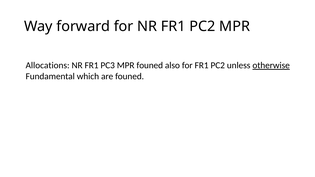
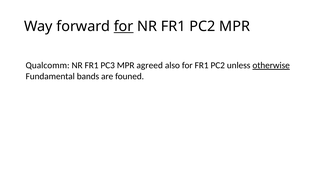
for underline: none -> present (124, 26)
Allocations: Allocations -> Qualcomm (48, 65)
MPR founed: founed -> agreed (150, 65)
which: which -> bands (88, 77)
